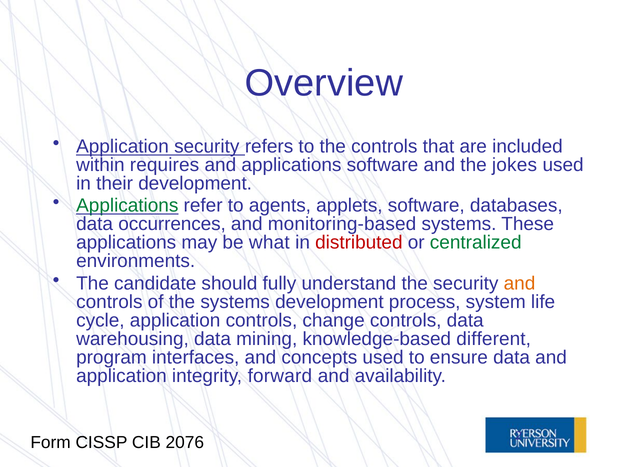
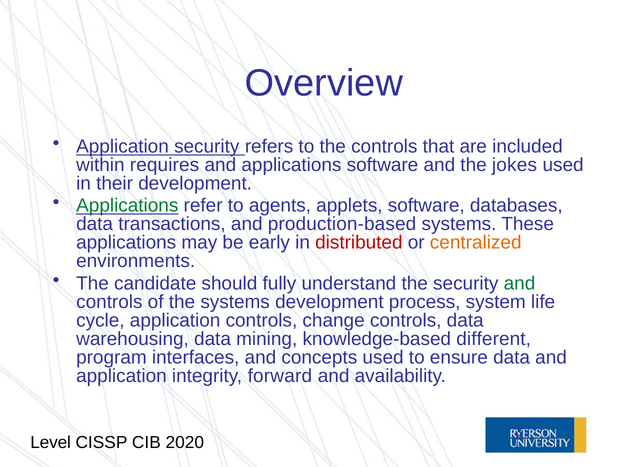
occurrences: occurrences -> transactions (172, 224)
monitoring-based: monitoring-based -> production-based (342, 224)
what: what -> early (269, 242)
centralized colour: green -> orange (476, 242)
and colour: orange -> green (520, 283)
Form: Form -> Level (51, 442)
2076: 2076 -> 2020 (185, 442)
